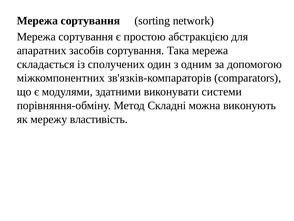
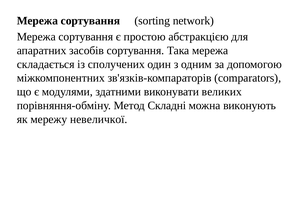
системи: системи -> великих (222, 92)
властивість: властивість -> невеличкої (99, 119)
